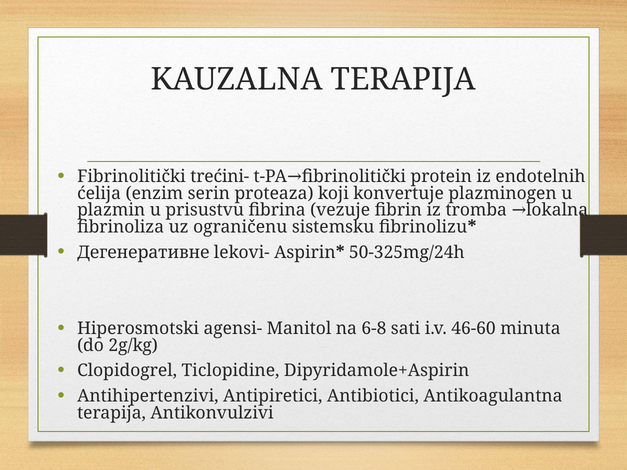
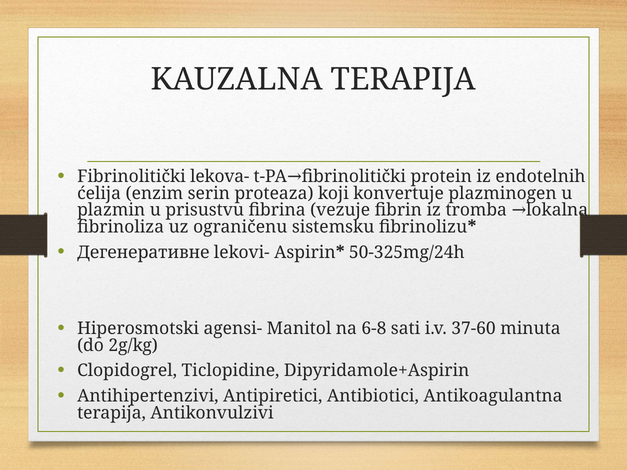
trećini-: trećini- -> lekova- (220, 177)
46-60: 46-60 -> 37-60 (474, 329)
